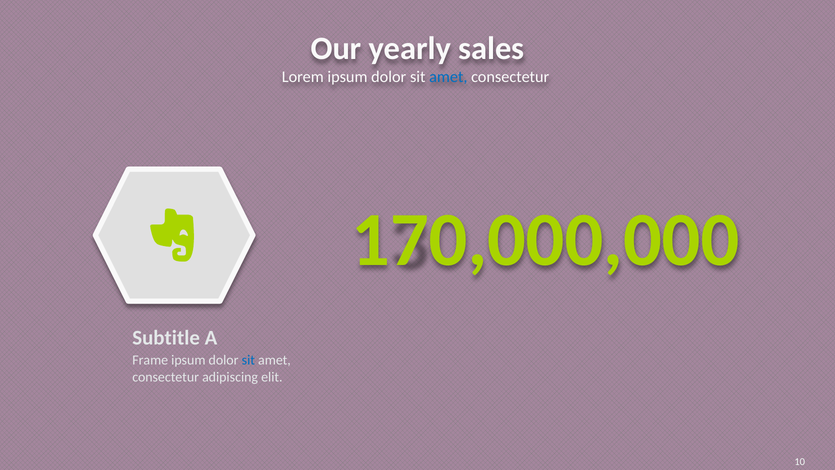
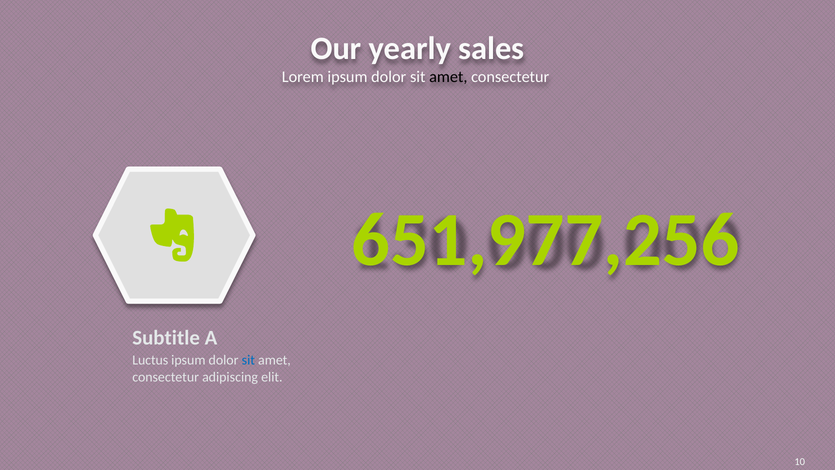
amet colour: blue -> black (448, 77)
170,000,000: 170,000,000 -> 651,977,256 (545, 240)
Frame: Frame -> Luctus (150, 360)
